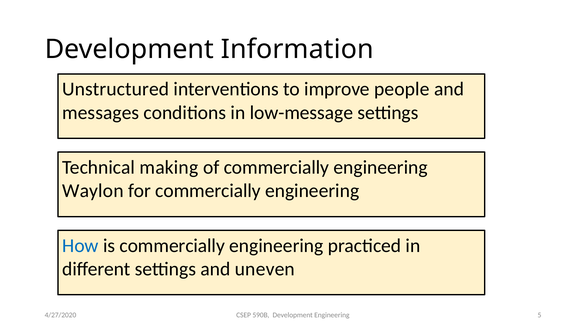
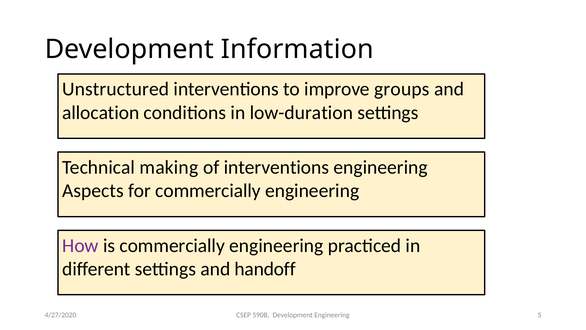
people: people -> groups (402, 89)
messages: messages -> allocation (101, 112)
low-message: low-message -> low-duration (301, 112)
of commercially: commercially -> interventions (276, 167)
Waylon: Waylon -> Aspects (93, 191)
How colour: blue -> purple (80, 245)
uneven: uneven -> handoff (265, 269)
